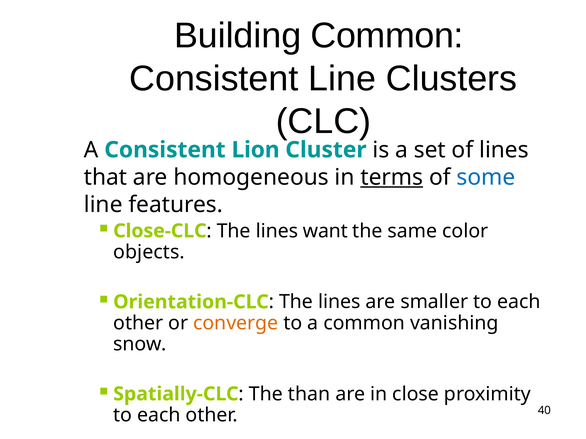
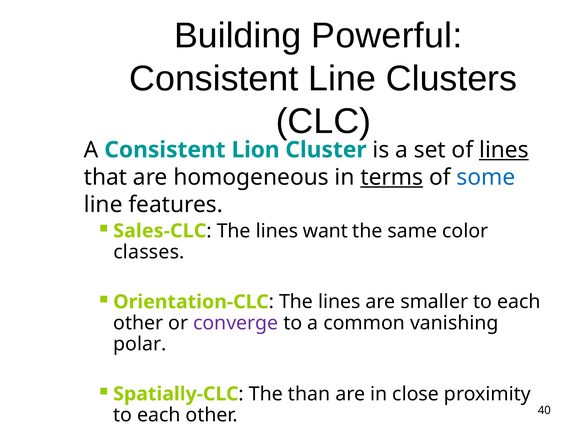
Building Common: Common -> Powerful (387, 36)
lines underline: none -> present (504, 150)
Close-CLC: Close-CLC -> Sales-CLC (160, 231)
objects: objects -> classes (149, 252)
converge colour: orange -> purple (236, 323)
snow: snow -> polar (140, 344)
